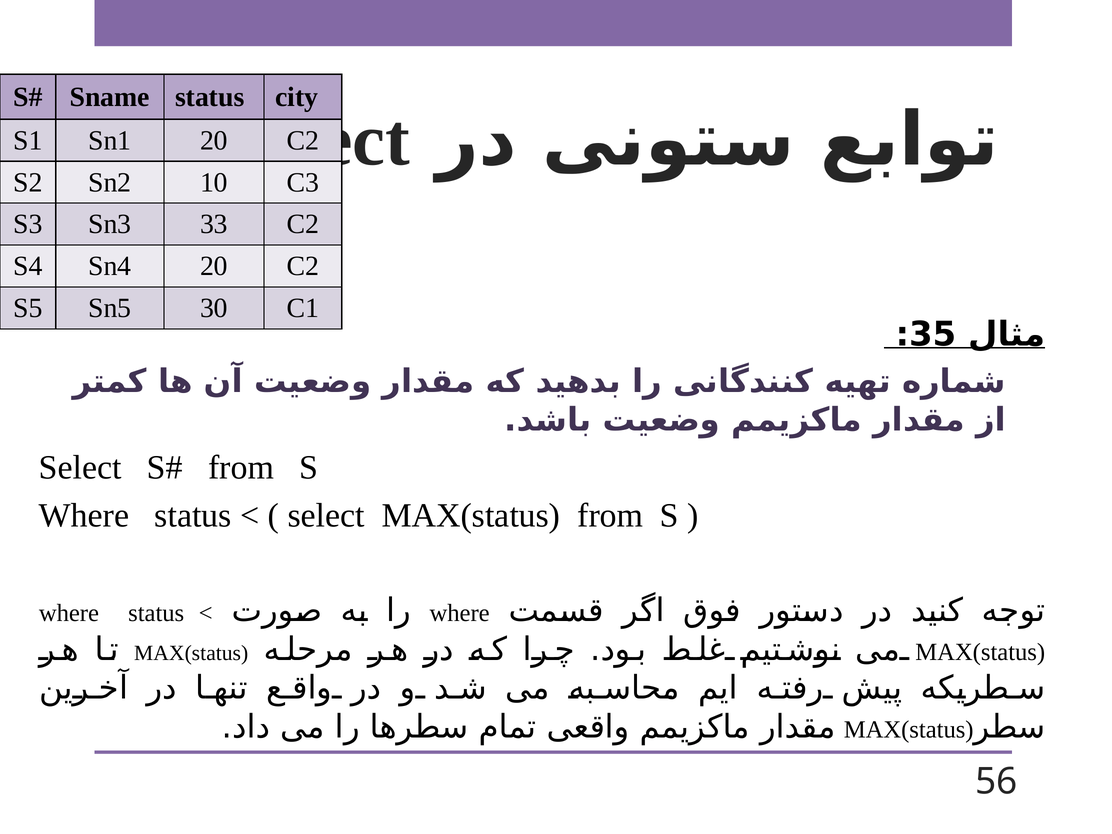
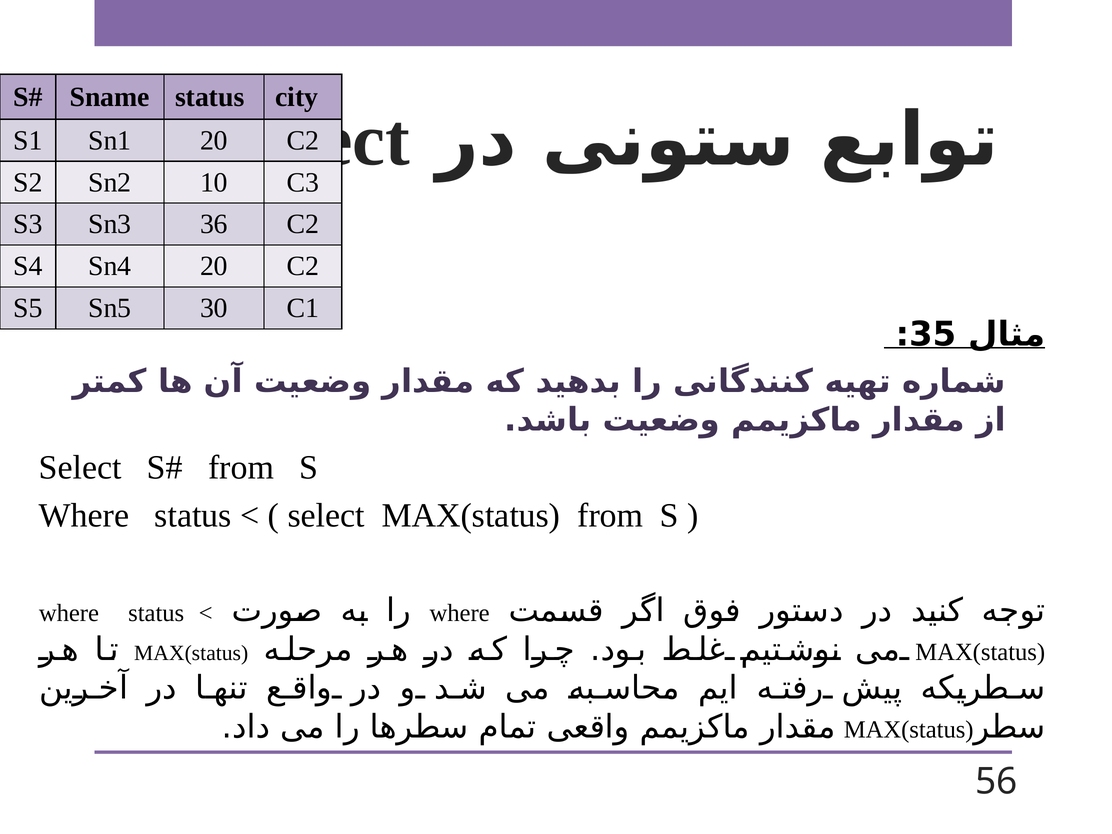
33: 33 -> 36 (214, 224)
